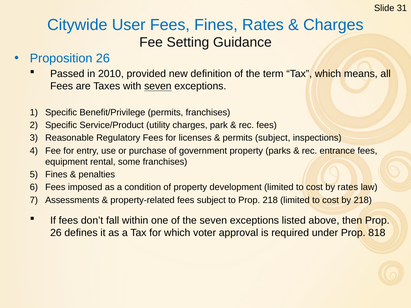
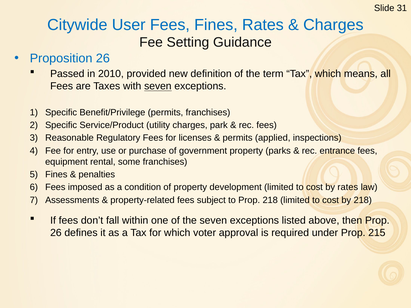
permits subject: subject -> applied (273, 138)
818: 818 -> 215 (377, 233)
